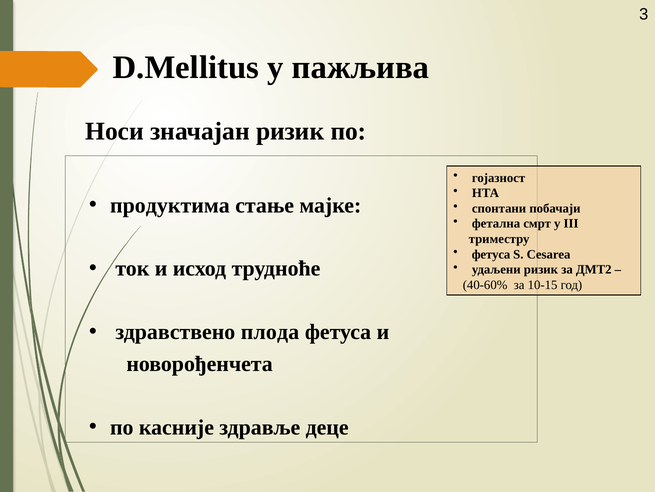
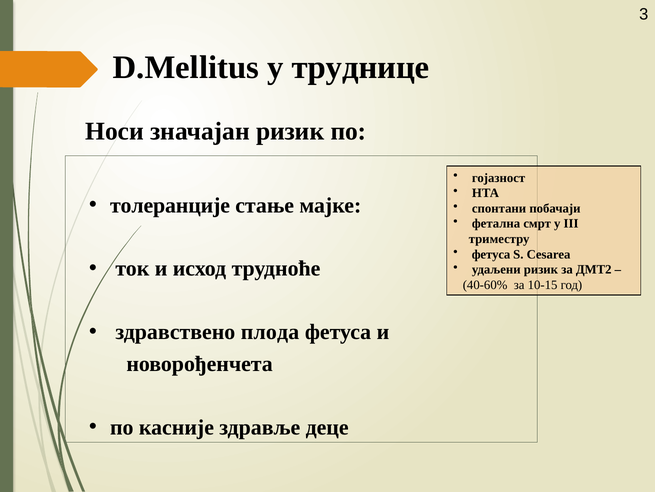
пажљива: пажљива -> труднице (361, 67)
продуктима: продуктима -> толеранције (170, 205)
